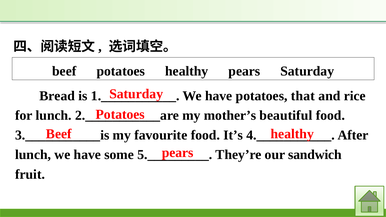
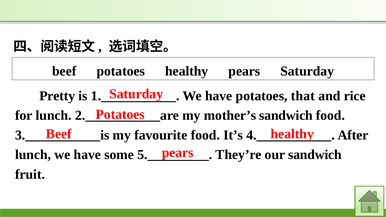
Bread: Bread -> Pretty (57, 96)
mother’s beautiful: beautiful -> sandwich (286, 116)
